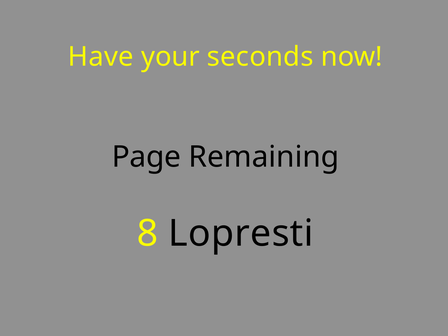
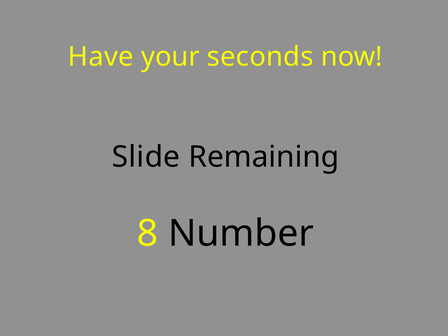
Page: Page -> Slide (146, 157)
Lopresti: Lopresti -> Number (241, 234)
